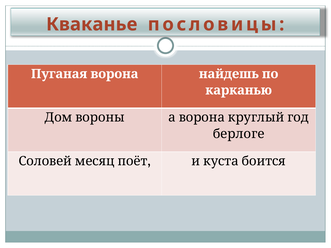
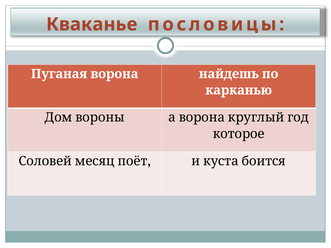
берлоге: берлоге -> которое (239, 134)
